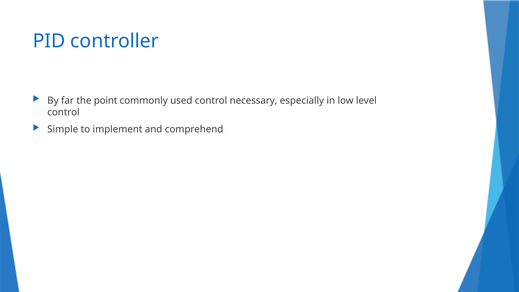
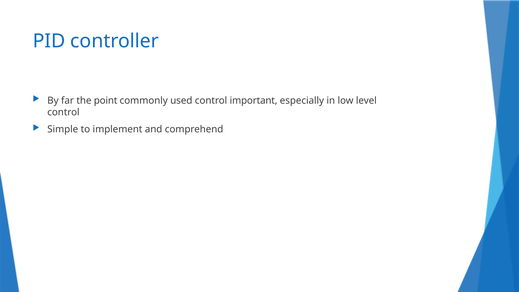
necessary: necessary -> important (254, 100)
